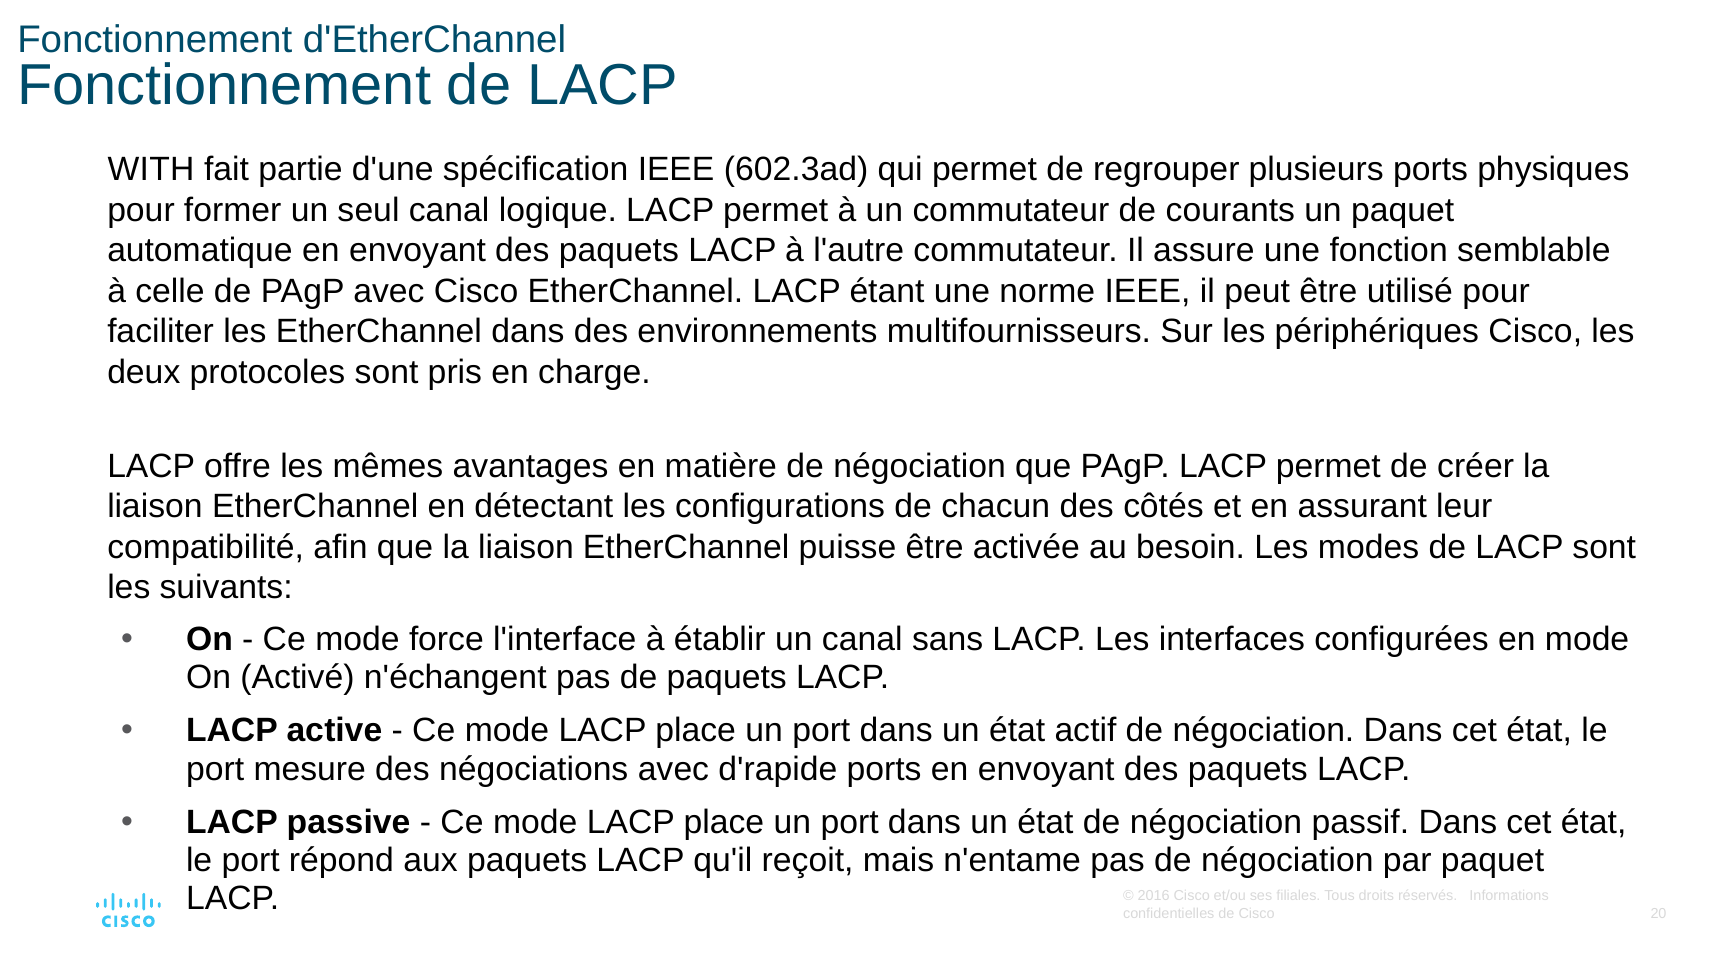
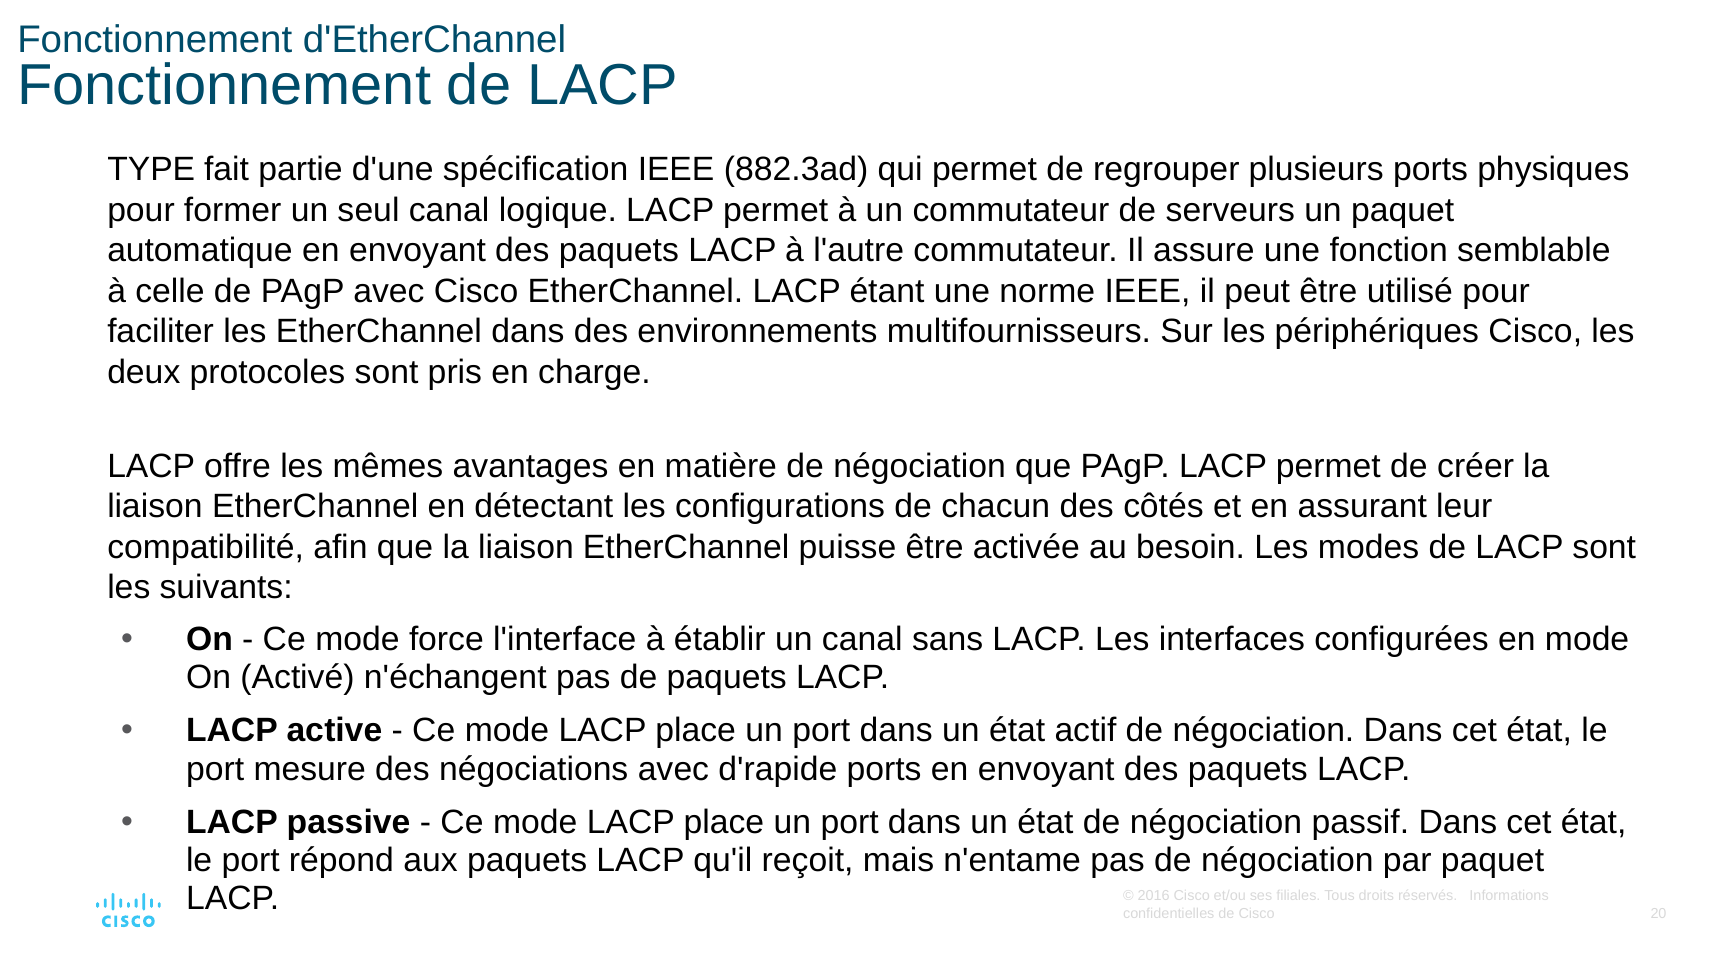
WITH: WITH -> TYPE (151, 170)
602.3ad: 602.3ad -> 882.3ad (796, 170)
courants: courants -> serveurs (1230, 210)
